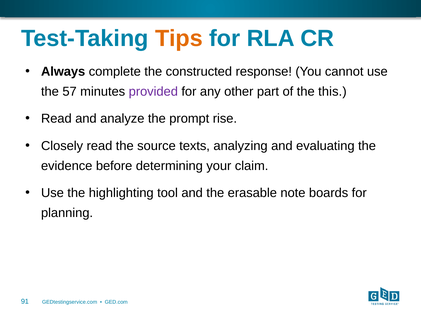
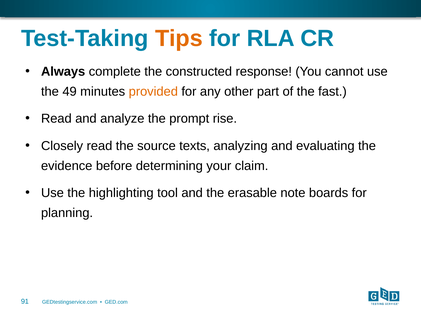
57: 57 -> 49 (70, 92)
provided colour: purple -> orange (153, 92)
this: this -> fast (332, 92)
